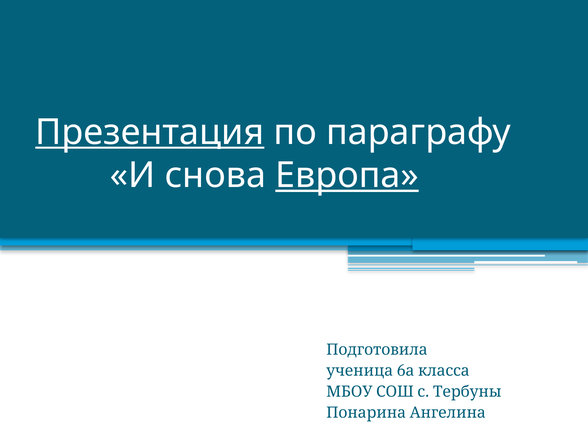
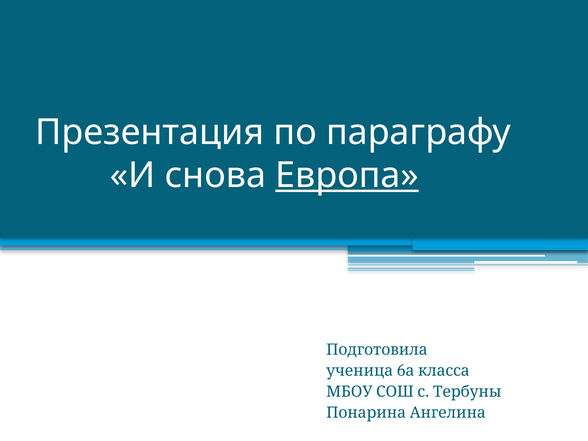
Презентация underline: present -> none (150, 132)
